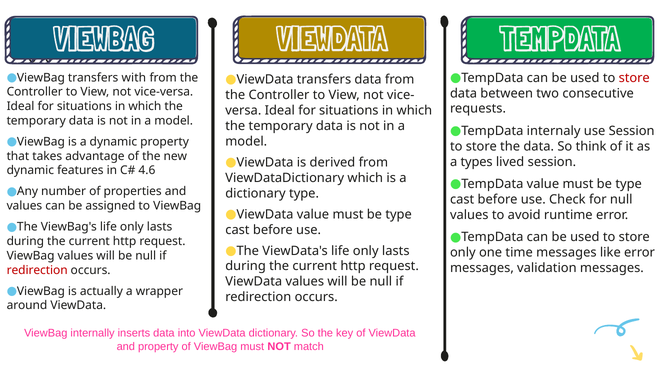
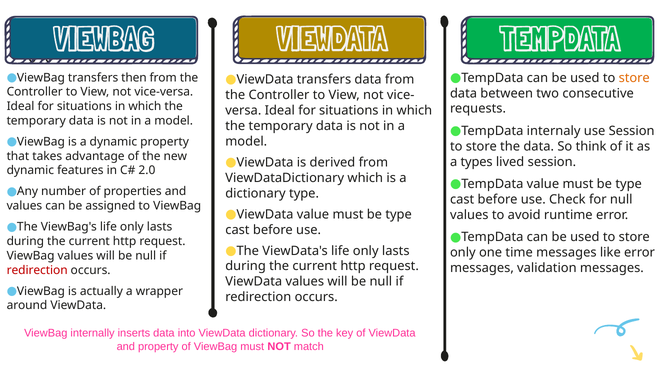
store colour: red -> orange (634, 78)
with: with -> then (134, 78)
4.6: 4.6 -> 2.0 (147, 170)
